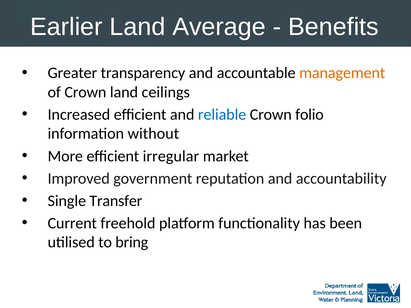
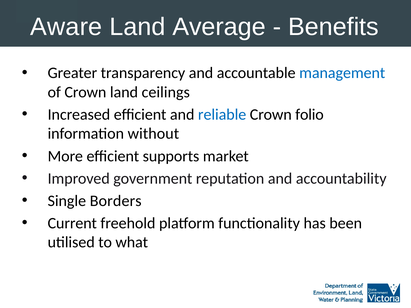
Earlier: Earlier -> Aware (66, 27)
management colour: orange -> blue (342, 73)
irregular: irregular -> supports (171, 156)
Transfer: Transfer -> Borders (116, 201)
bring: bring -> what (132, 243)
